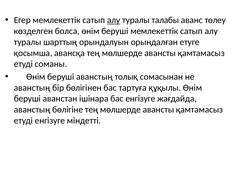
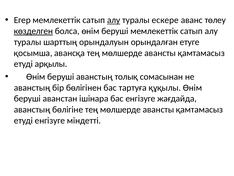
талабы: талабы -> ескере (165, 20)
көзделген underline: none -> present (33, 31)
соманы: соманы -> арқылы (51, 64)
